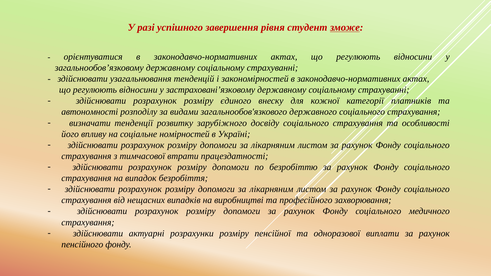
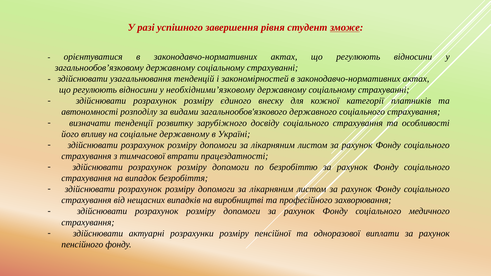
застраховані’язковому: застраховані’язковому -> необхідними’язковому (211, 90)
соціальне номірностей: номірностей -> державному (184, 134)
